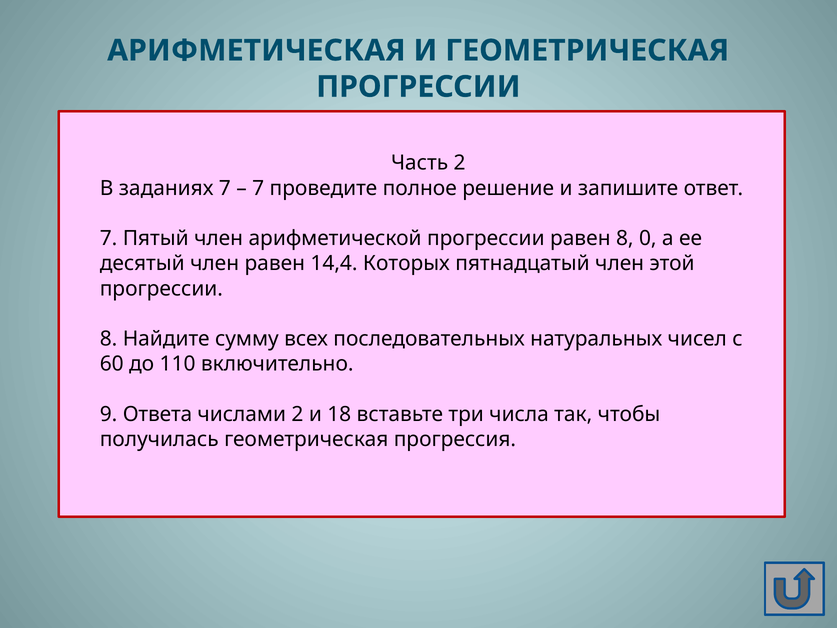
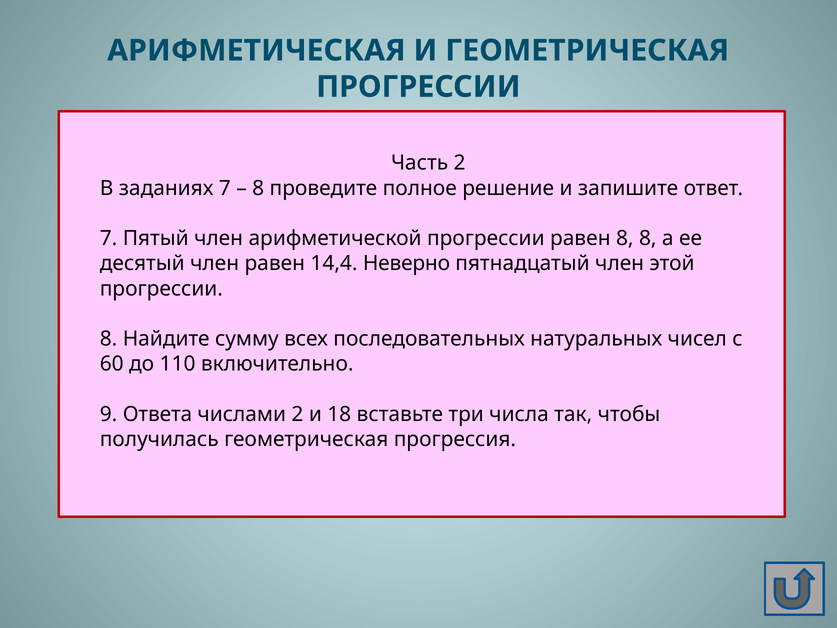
7: 7 -> 8 (258, 188)
8 0: 0 -> 8 (648, 238)
Которых: Которых -> Неверно (406, 263)
